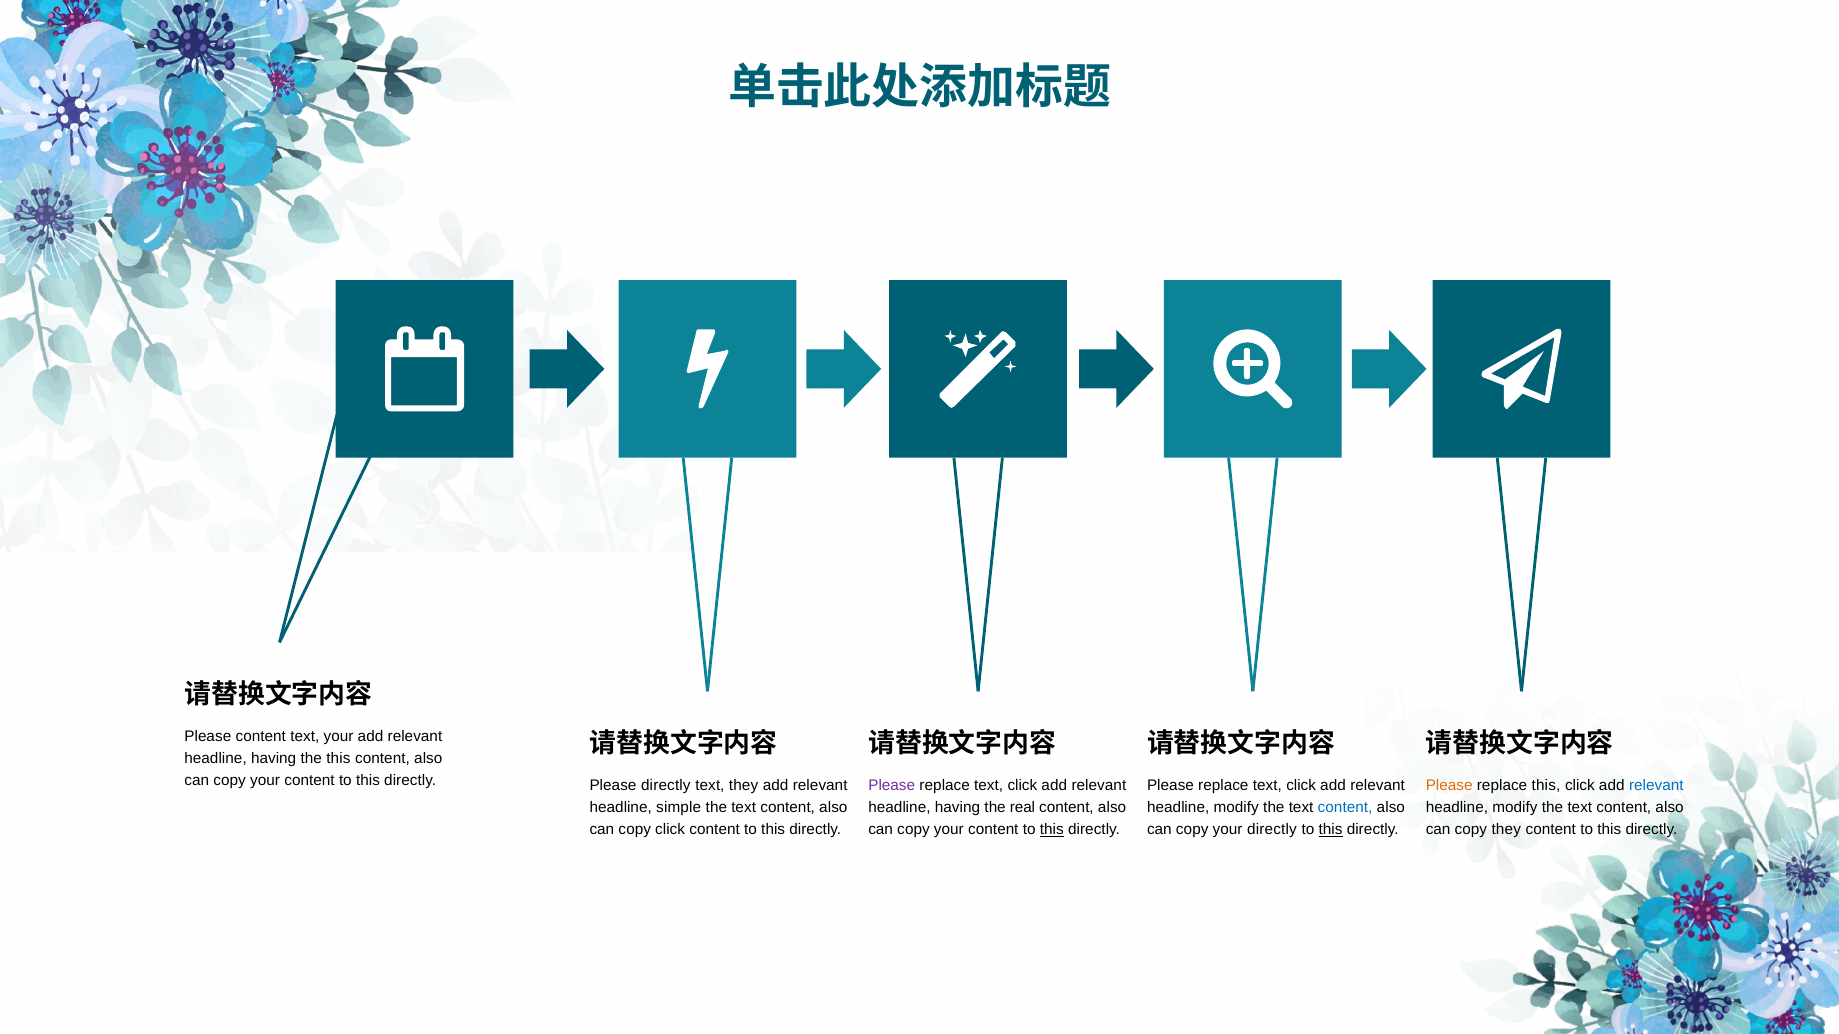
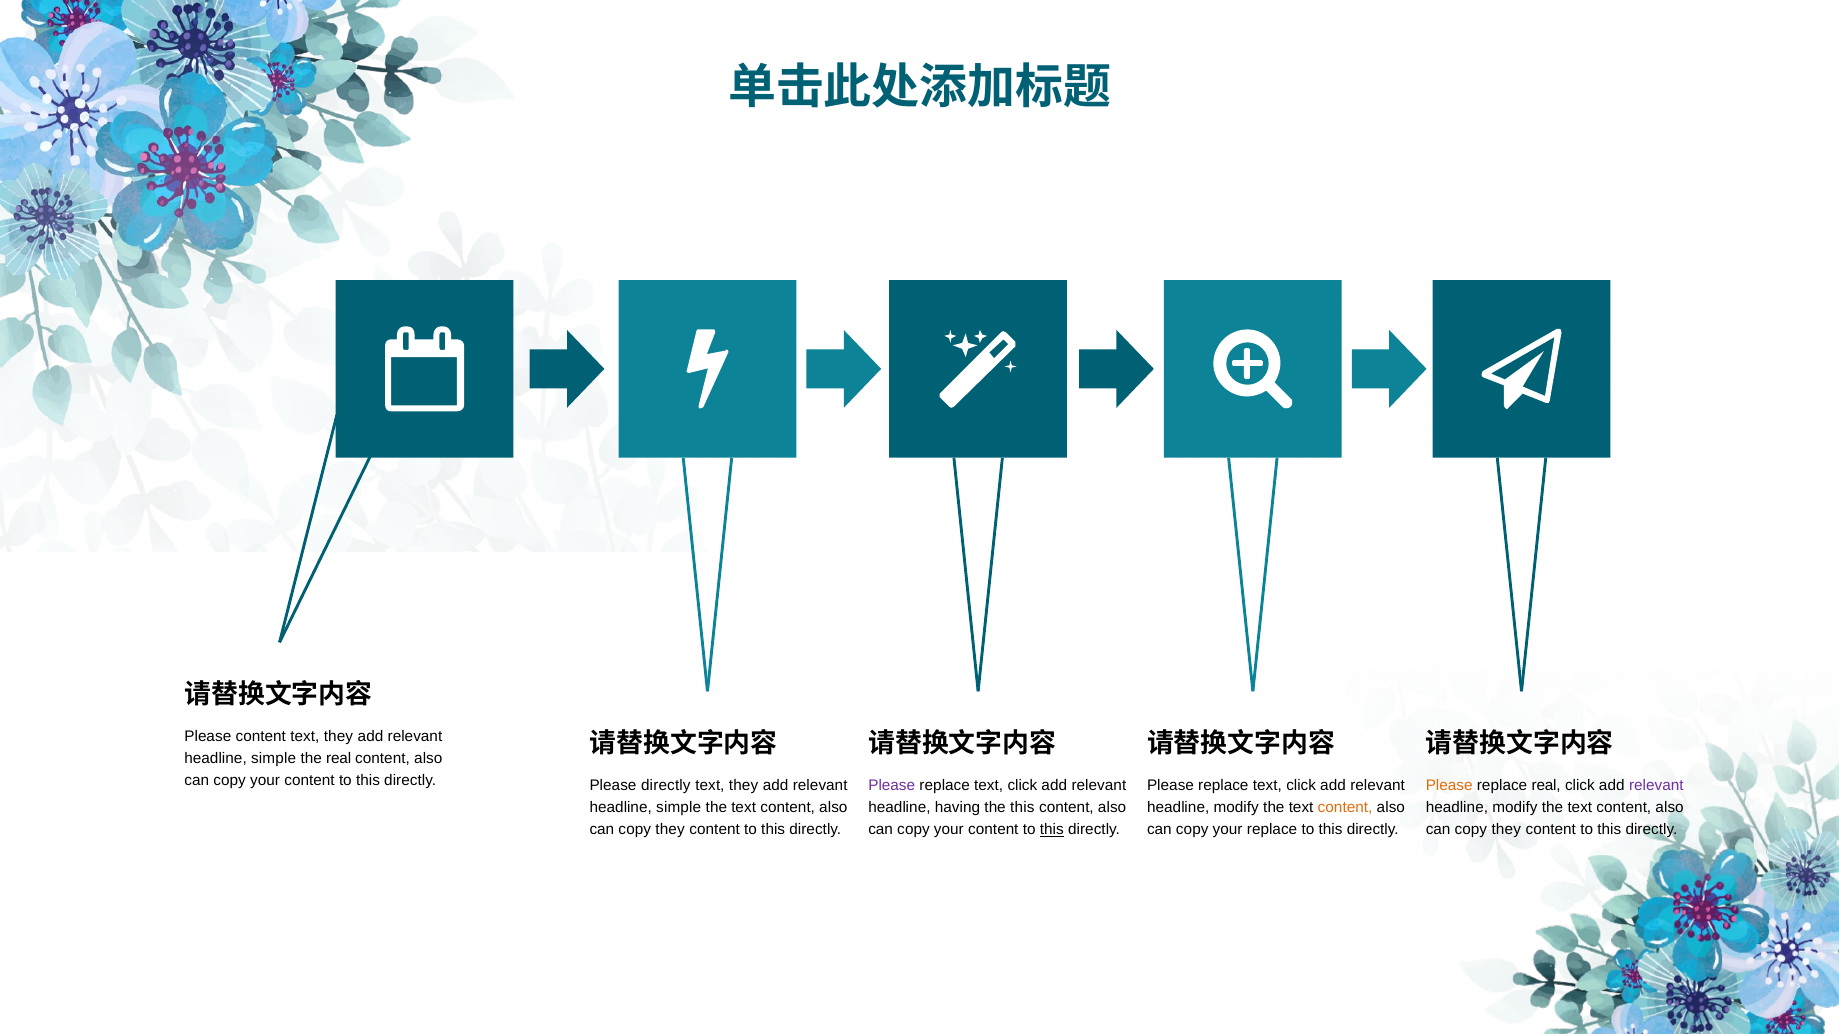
your: your -> they (338, 737)
having: having -> simple (274, 759)
the this: this -> real (339, 759)
replace this: this -> real (1546, 786)
relevant colour: blue -> purple (1656, 786)
the real: real -> this (1022, 808)
content colour: blue -> orange (1345, 808)
click: click -> they (670, 830)
your directly: directly -> replace (1272, 830)
this underline: present -> none (1331, 830)
